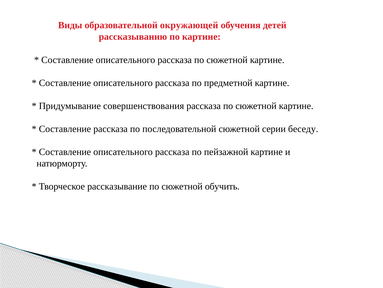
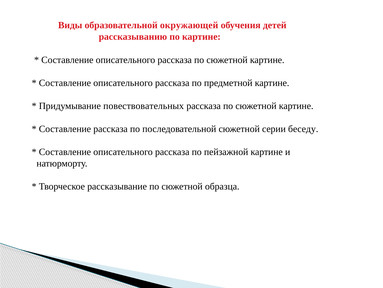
совершенствования: совершенствования -> повествовательных (144, 106)
обучить: обучить -> образца (222, 186)
